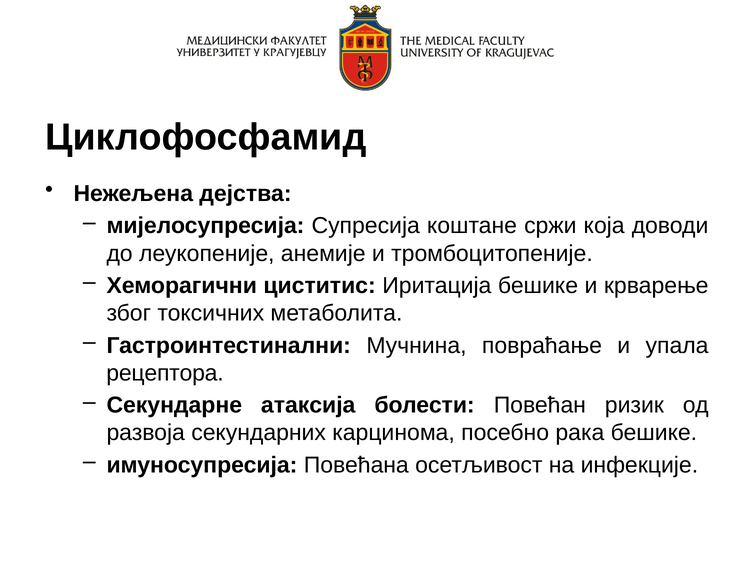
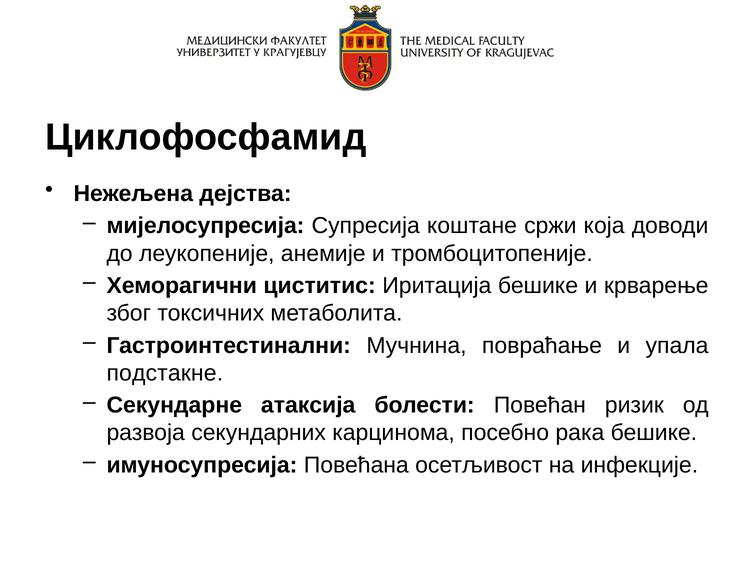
рецептора: рецептора -> подстакне (165, 373)
